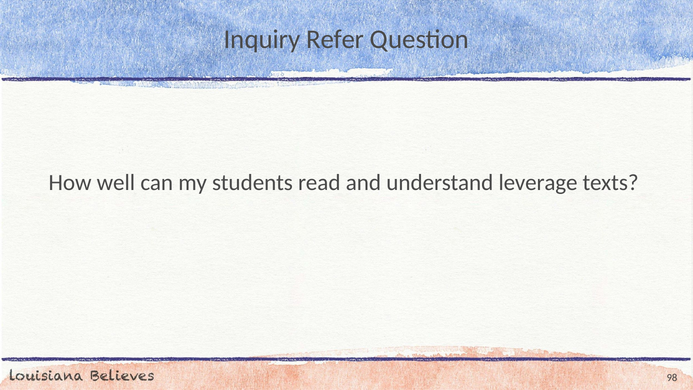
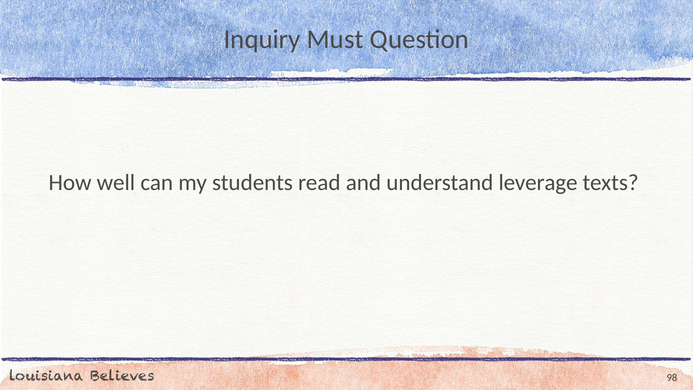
Refer: Refer -> Must (335, 40)
